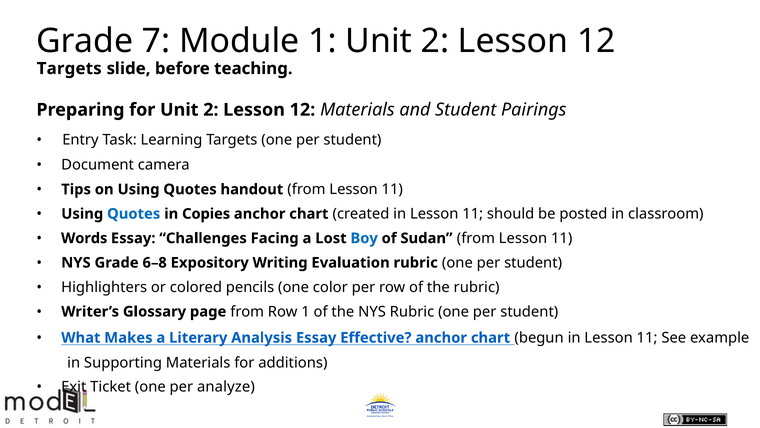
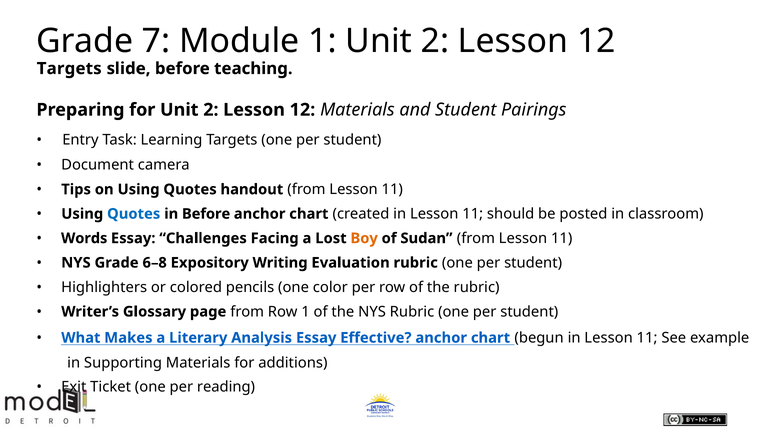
in Copies: Copies -> Before (206, 214)
Boy colour: blue -> orange (364, 238)
analyze: analyze -> reading (226, 387)
